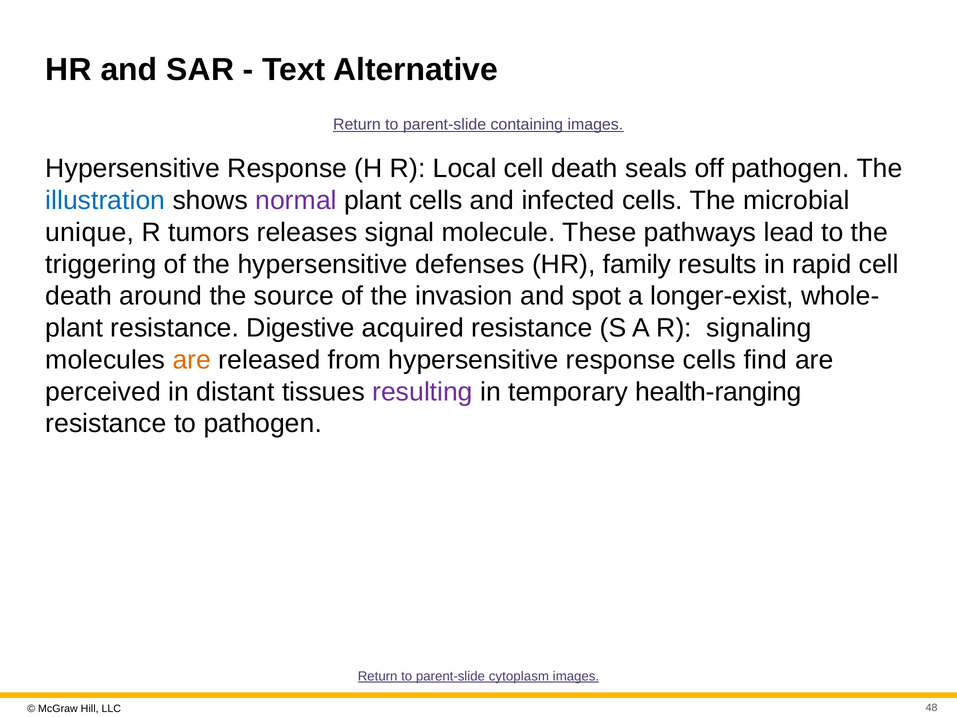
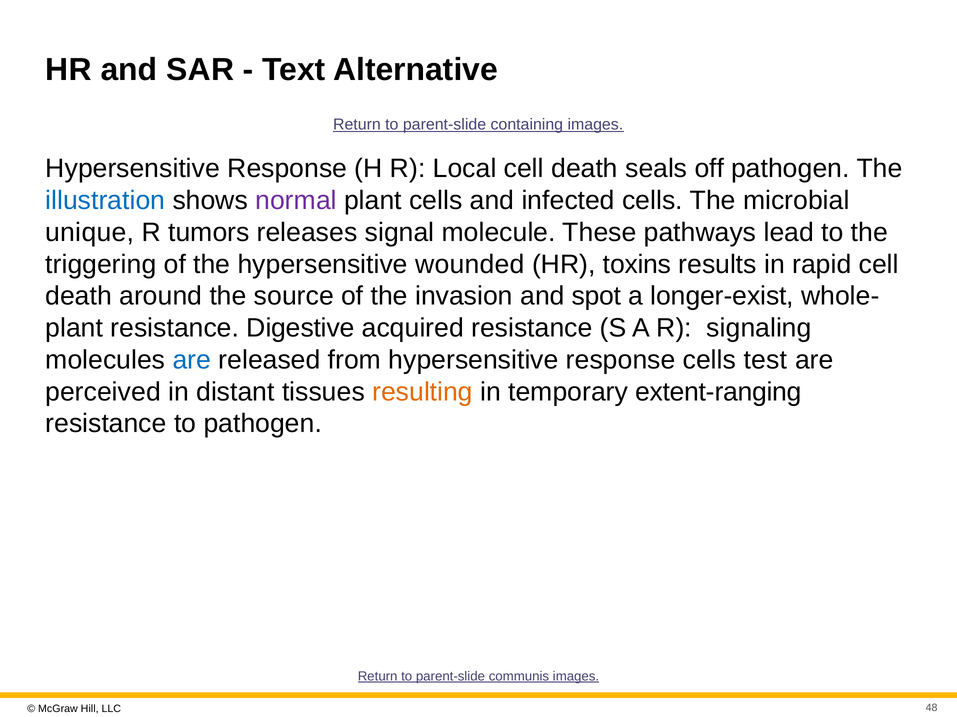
defenses: defenses -> wounded (470, 265)
family: family -> toxins (637, 265)
are colour: orange -> blue (192, 360)
find: find -> test (765, 360)
resulting colour: purple -> orange (423, 392)
health-ranging: health-ranging -> extent-ranging (718, 392)
cytoplasm: cytoplasm -> communis (519, 677)
